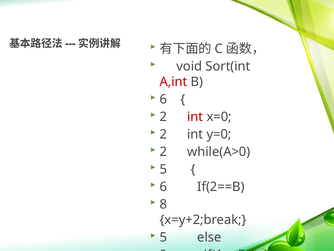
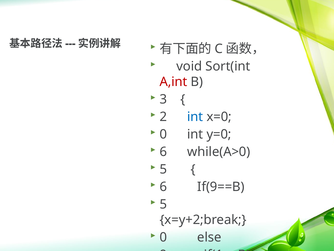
6: 6 -> 3 (163, 99)
int colour: red -> blue (195, 117)
2: 2 -> 0 (163, 134)
2: 2 -> 6 (163, 151)
If(2==B: If(2==B -> If(9==B (221, 186)
8: 8 -> 5 (163, 204)
5: 5 -> 0 (163, 237)
